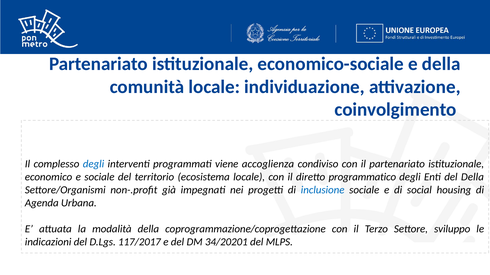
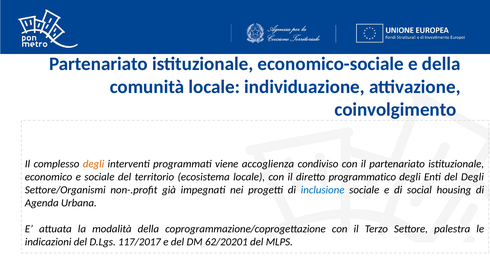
degli colour: blue -> orange (94, 164)
del Della: Della -> Degli (472, 177)
sviluppo: sviluppo -> palestra (452, 229)
34/20201: 34/20201 -> 62/20201 (226, 243)
